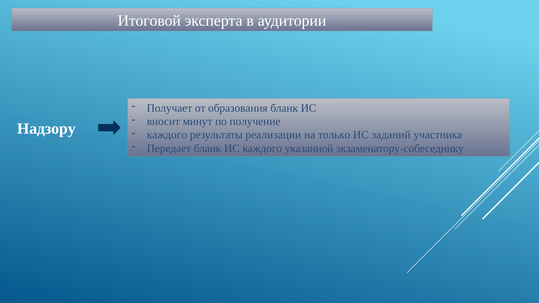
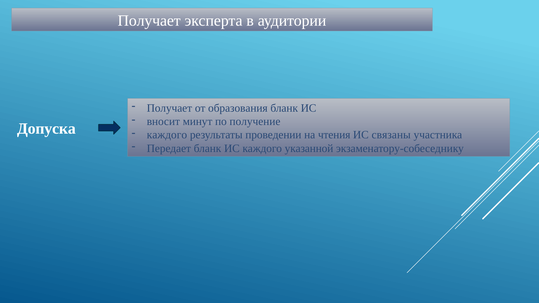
Итоговой: Итоговой -> Получает (149, 21)
Надзору: Надзору -> Допуска (46, 129)
реализации: реализации -> проведении (273, 135)
только: только -> чтения (334, 135)
заданий: заданий -> связаны (391, 135)
